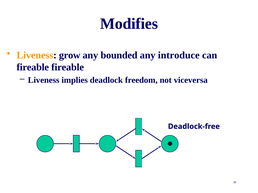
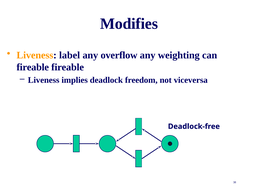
grow: grow -> label (70, 55)
bounded: bounded -> overflow (119, 55)
introduce: introduce -> weighting (179, 55)
